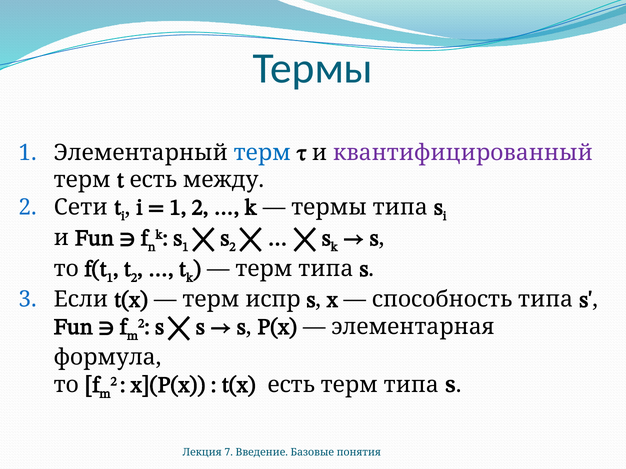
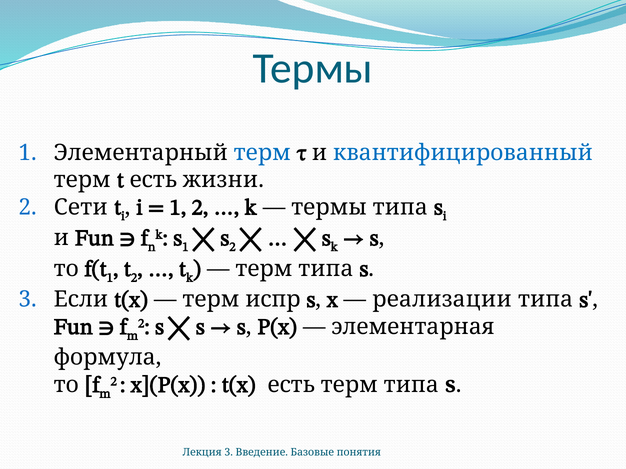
квантифицированный colour: purple -> blue (463, 153)
между: между -> жизни (223, 180)
способность: способность -> реализации (442, 300)
Лекция 7: 7 -> 3 (229, 453)
